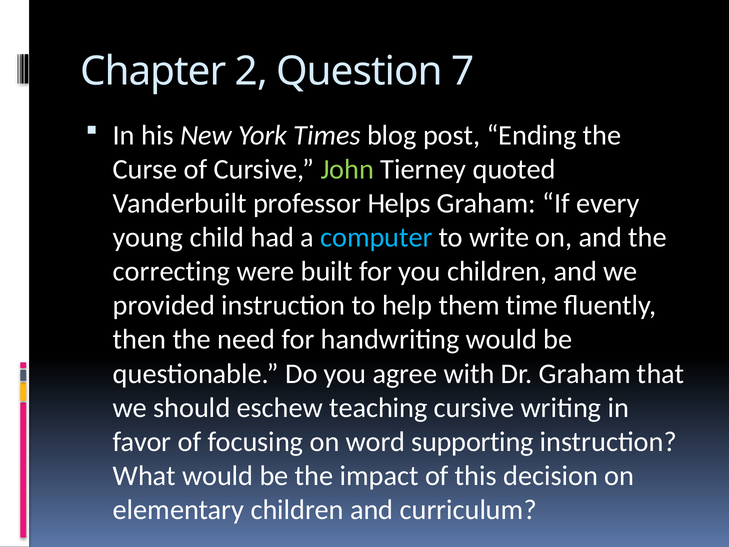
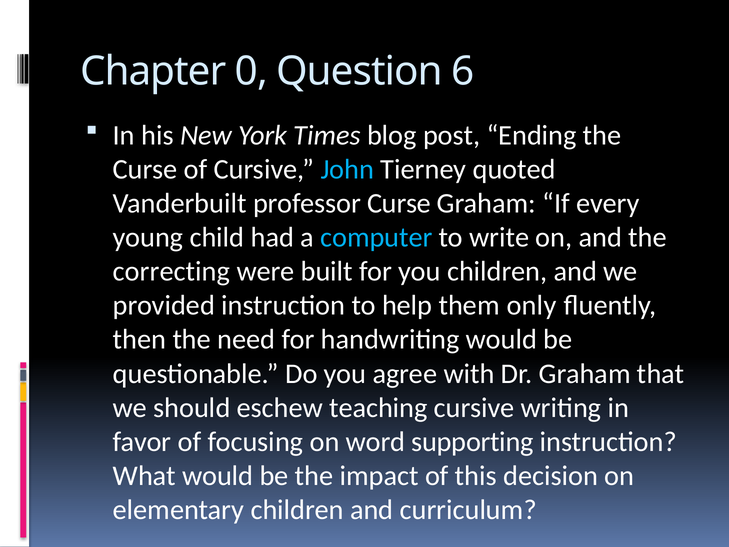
2: 2 -> 0 (251, 72)
7: 7 -> 6 (463, 72)
John colour: light green -> light blue (347, 169)
professor Helps: Helps -> Curse (399, 203)
time: time -> only (532, 305)
